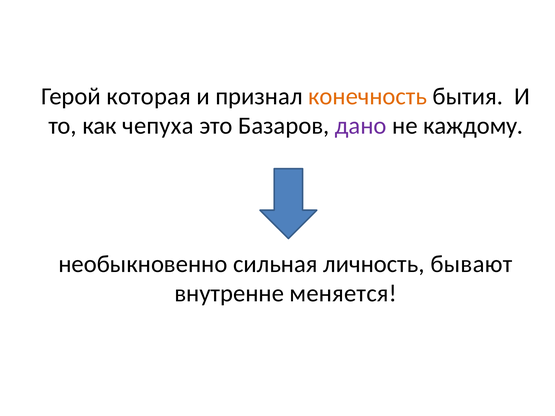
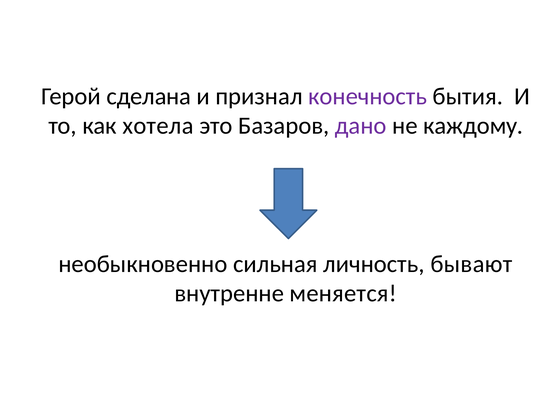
которая: которая -> сделана (149, 96)
конечность colour: orange -> purple (368, 96)
чепуха: чепуха -> хотела (158, 126)
